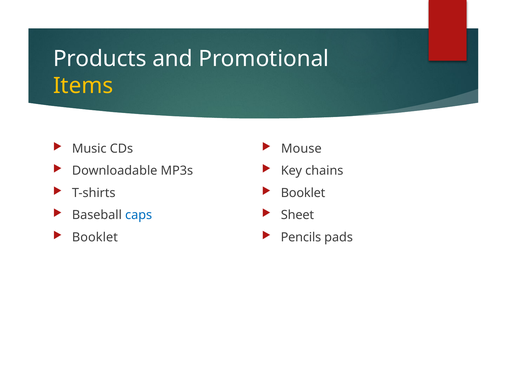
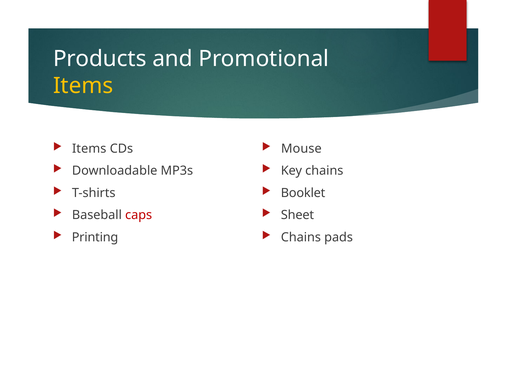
Music: Music -> Items (89, 149)
caps colour: blue -> red (139, 215)
Booklet: Booklet -> Printing (95, 238)
Pencils: Pencils -> Chains (301, 238)
